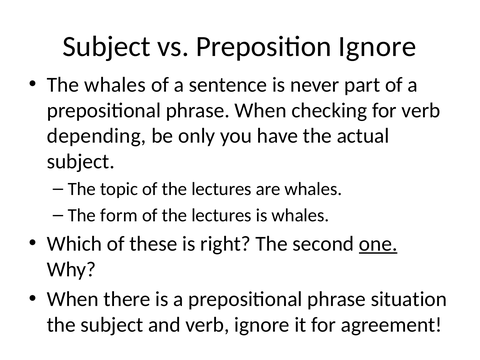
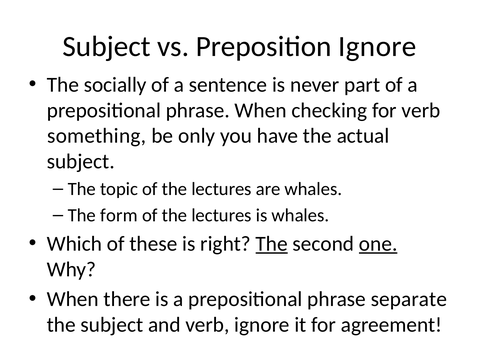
The whales: whales -> socially (115, 85)
depending: depending -> something (97, 136)
The underline: none -> present (272, 244)
situation: situation -> separate (409, 299)
